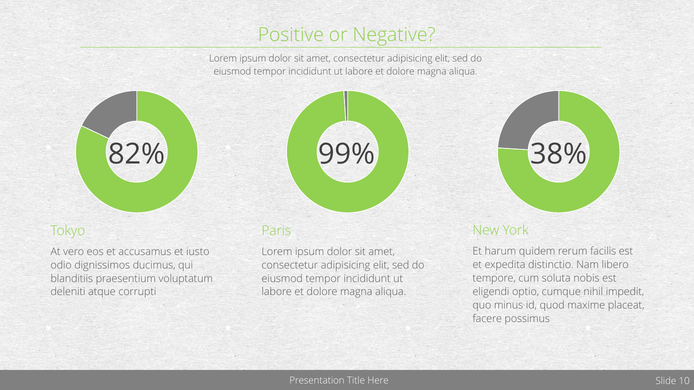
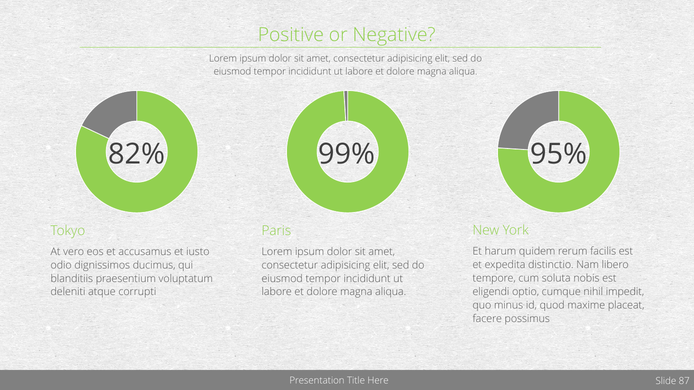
38%: 38% -> 95% (559, 154)
10: 10 -> 87 (684, 381)
